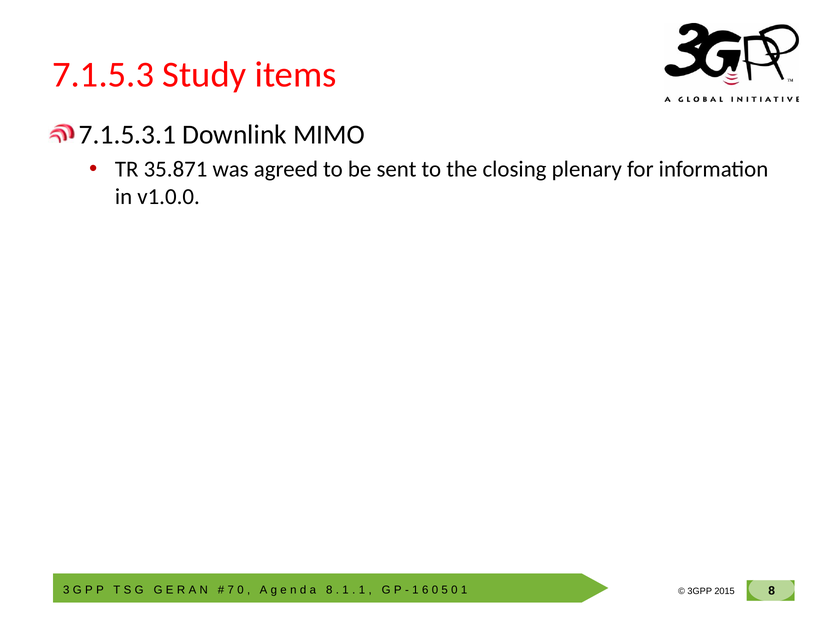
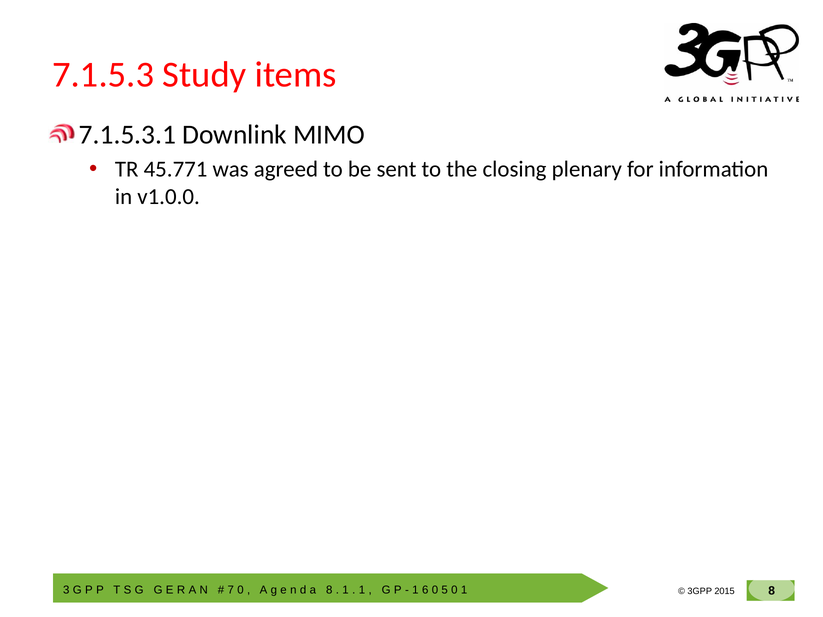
35.871: 35.871 -> 45.771 (176, 169)
